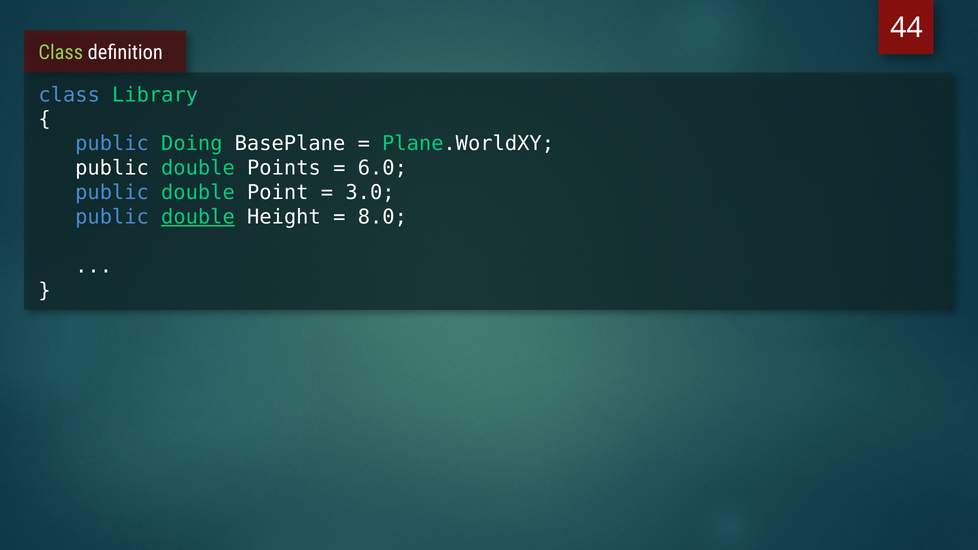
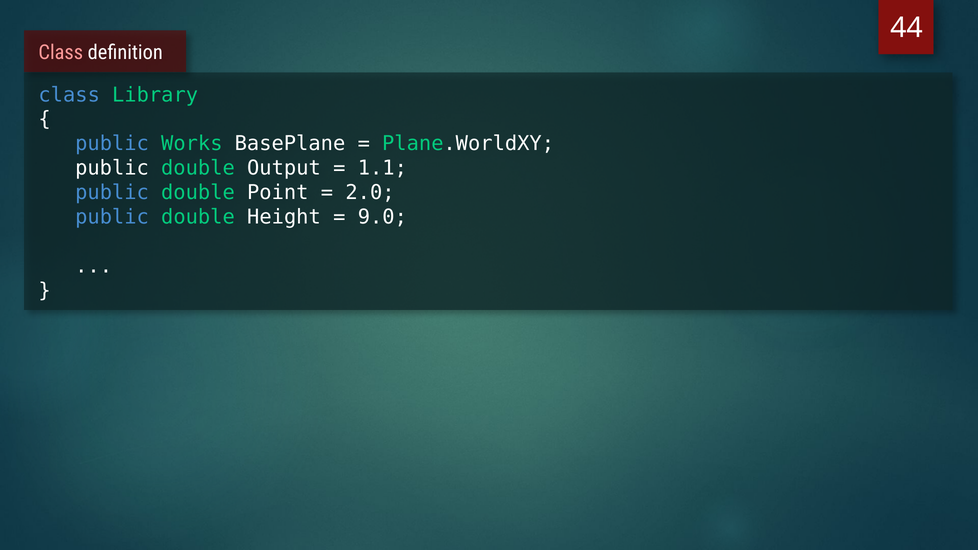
Class colour: light green -> pink (61, 53)
Doing: Doing -> Works (192, 144)
Points: Points -> Output (284, 168)
6.0: 6.0 -> 1.1 (382, 168)
3.0: 3.0 -> 2.0 (370, 193)
double underline: present -> none (198, 217)
8.0: 8.0 -> 9.0 (382, 217)
